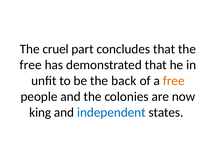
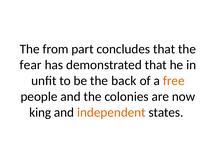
cruel: cruel -> from (56, 49)
free: free -> fear (31, 65)
independent colour: blue -> orange (111, 112)
